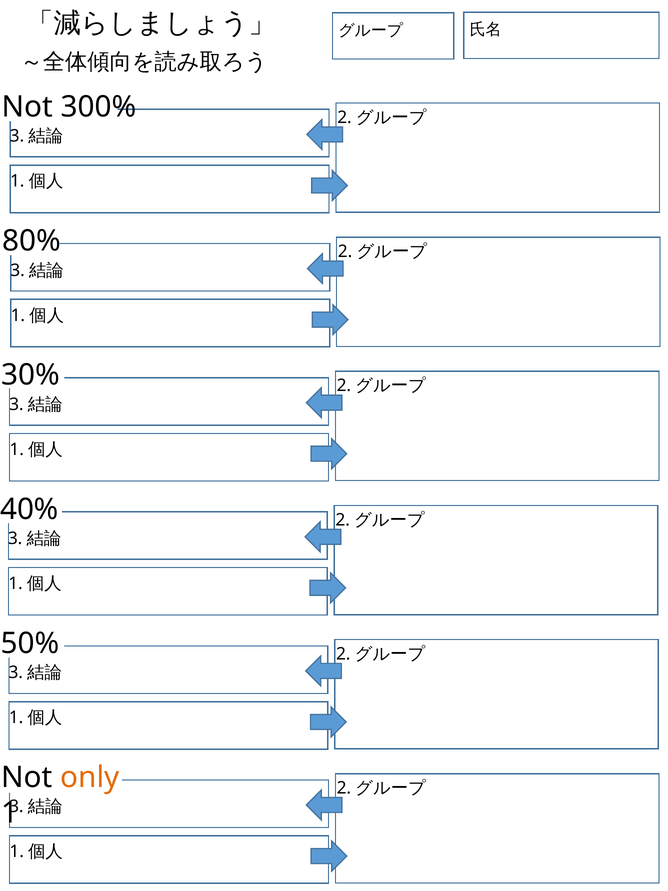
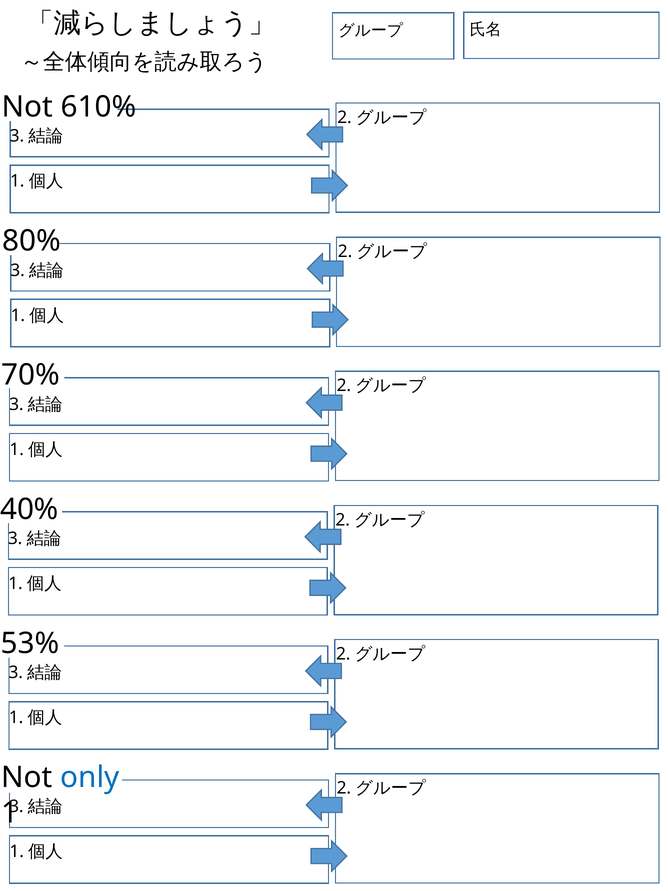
300%: 300% -> 610% (99, 107)
30%: 30% -> 70% (31, 375)
50%: 50% -> 53% (30, 643)
only colour: orange -> blue (90, 777)
